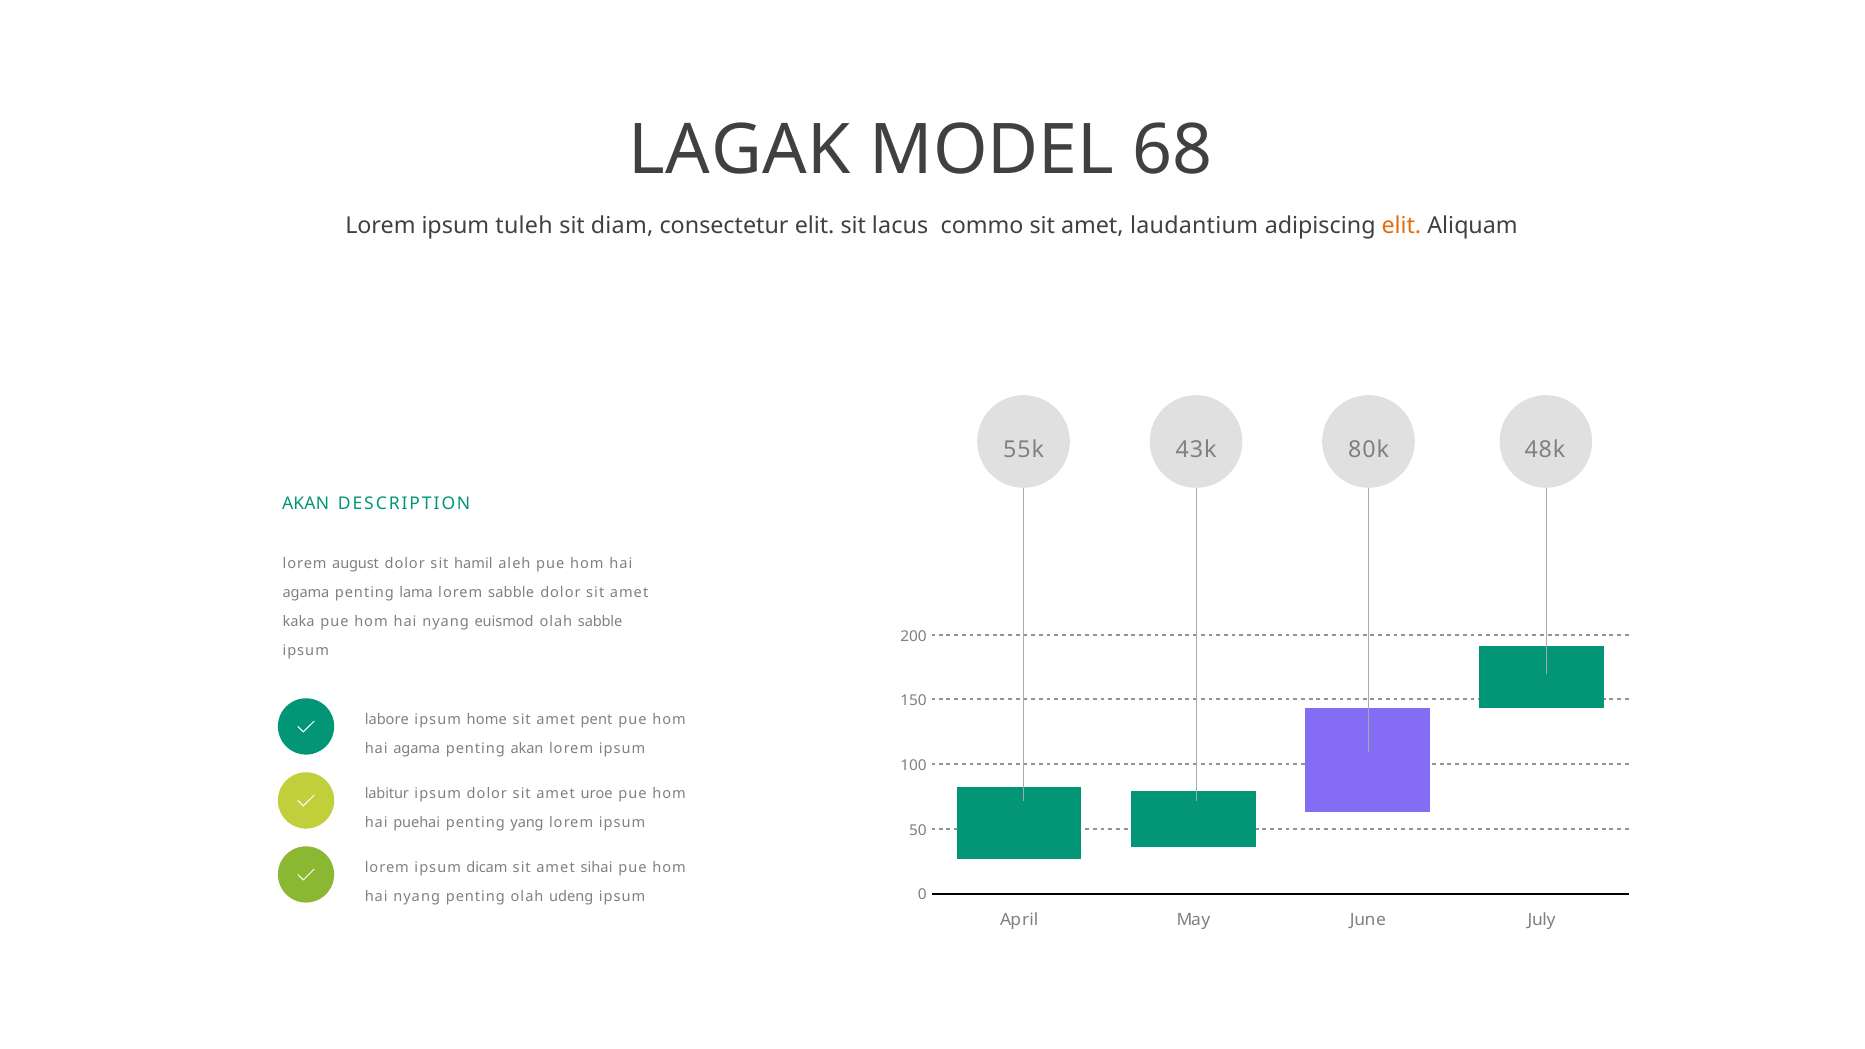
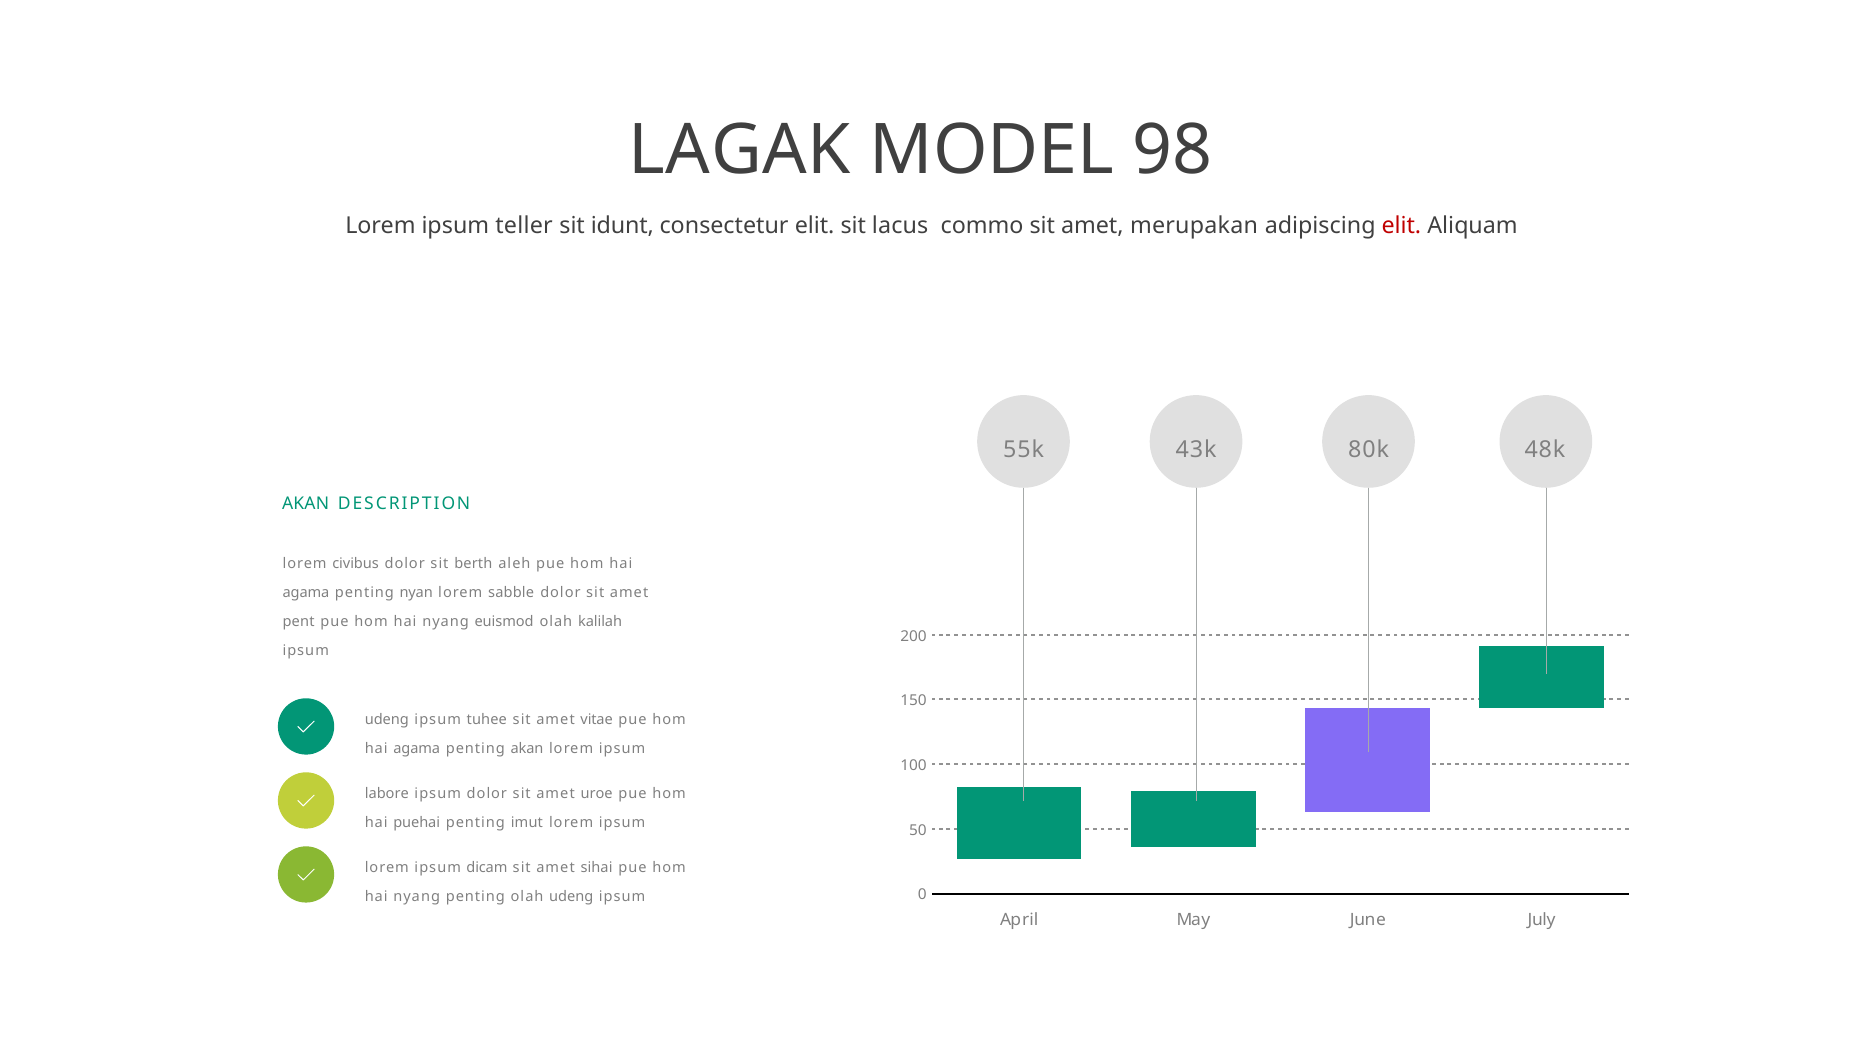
68: 68 -> 98 (1172, 151)
tuleh: tuleh -> teller (524, 226)
diam: diam -> idunt (622, 226)
laudantium: laudantium -> merupakan (1194, 226)
elit colour: orange -> red (1401, 226)
august: august -> civibus (356, 563)
hamil: hamil -> berth (473, 563)
lama: lama -> nyan (416, 593)
kaka: kaka -> pent (299, 622)
olah sabble: sabble -> kalilah (600, 622)
labore: labore -> udeng (387, 720)
home: home -> tuhee (487, 720)
pent: pent -> vitae (597, 720)
labitur: labitur -> labore (387, 794)
yang: yang -> imut (527, 823)
